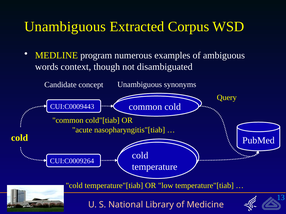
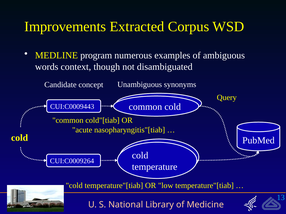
Unambiguous: Unambiguous -> Improvements (65, 27)
